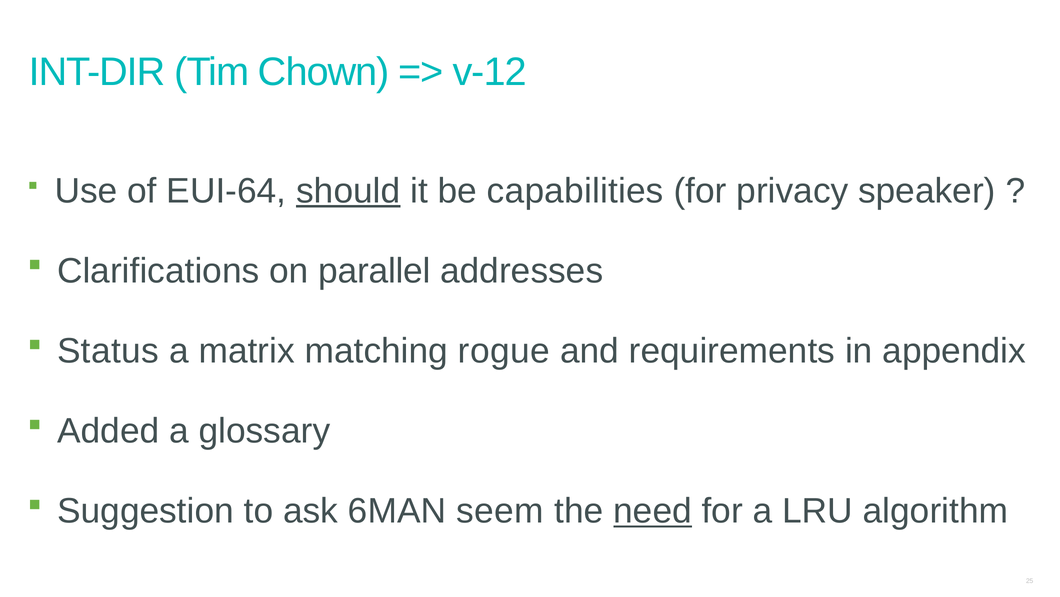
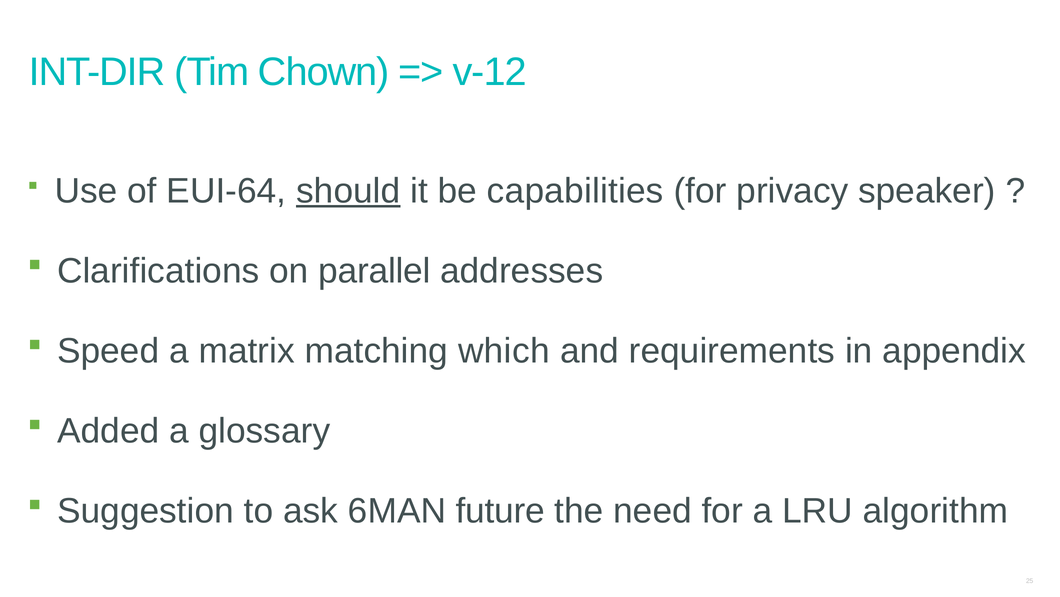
Status: Status -> Speed (108, 351)
rogue: rogue -> which (504, 351)
seem: seem -> future (500, 511)
need underline: present -> none (653, 511)
